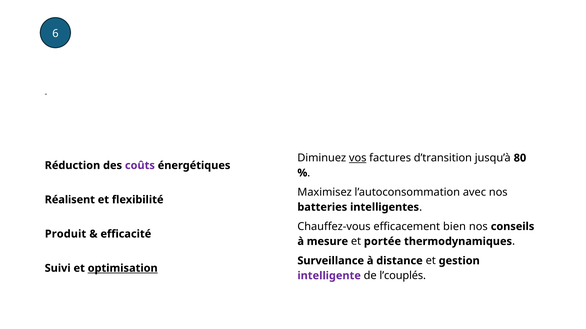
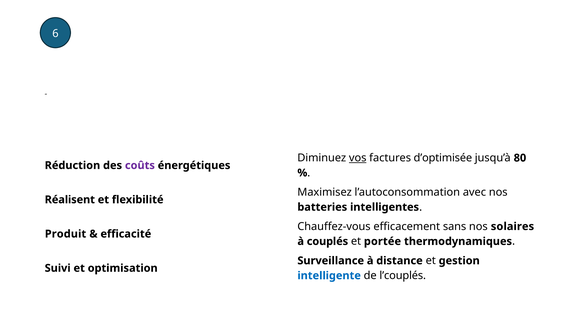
d’transition: d’transition -> d’optimisée (443, 158)
bien: bien -> sans (455, 227)
conseils: conseils -> solaires (512, 227)
mesure: mesure -> couplés (327, 242)
optimisation underline: present -> none (123, 269)
intelligente colour: purple -> blue (329, 276)
